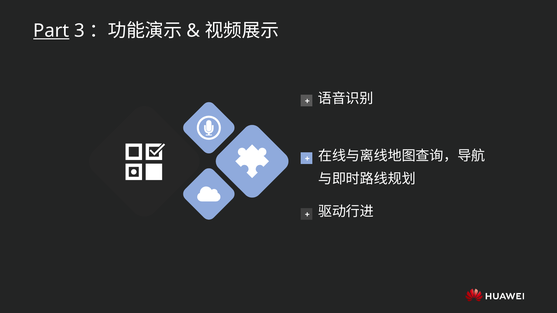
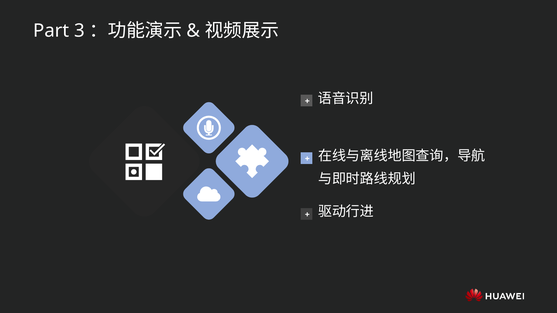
Part underline: present -> none (51, 31)
